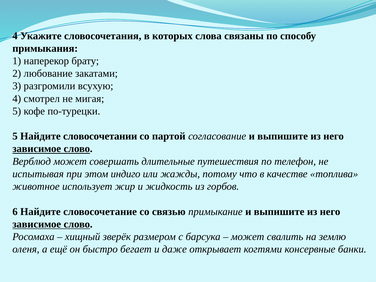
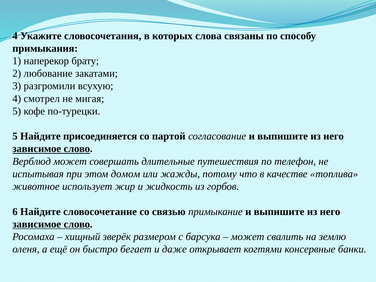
словосочетании: словосочетании -> присоединяется (100, 136)
индиго: индиго -> домом (125, 174)
